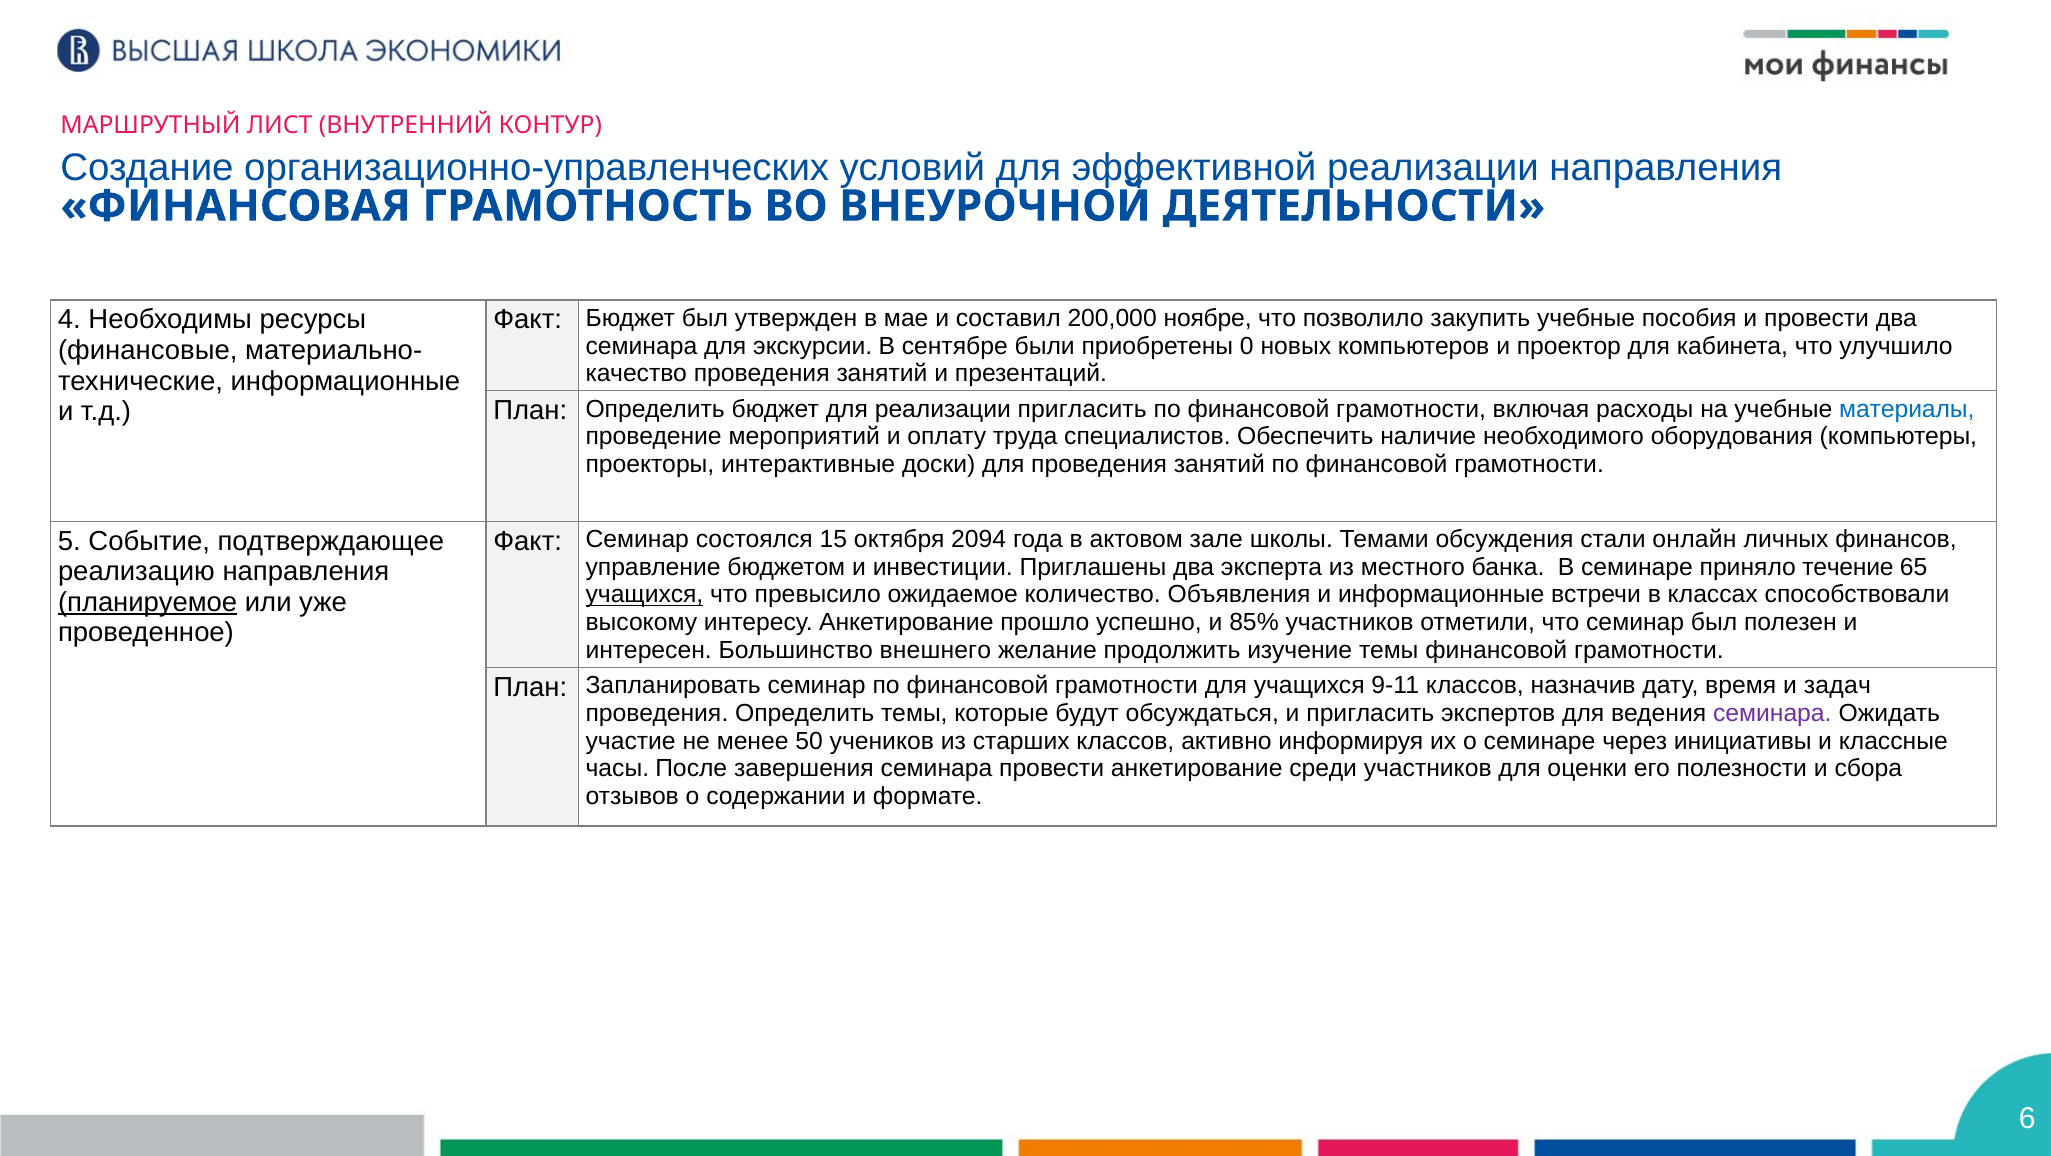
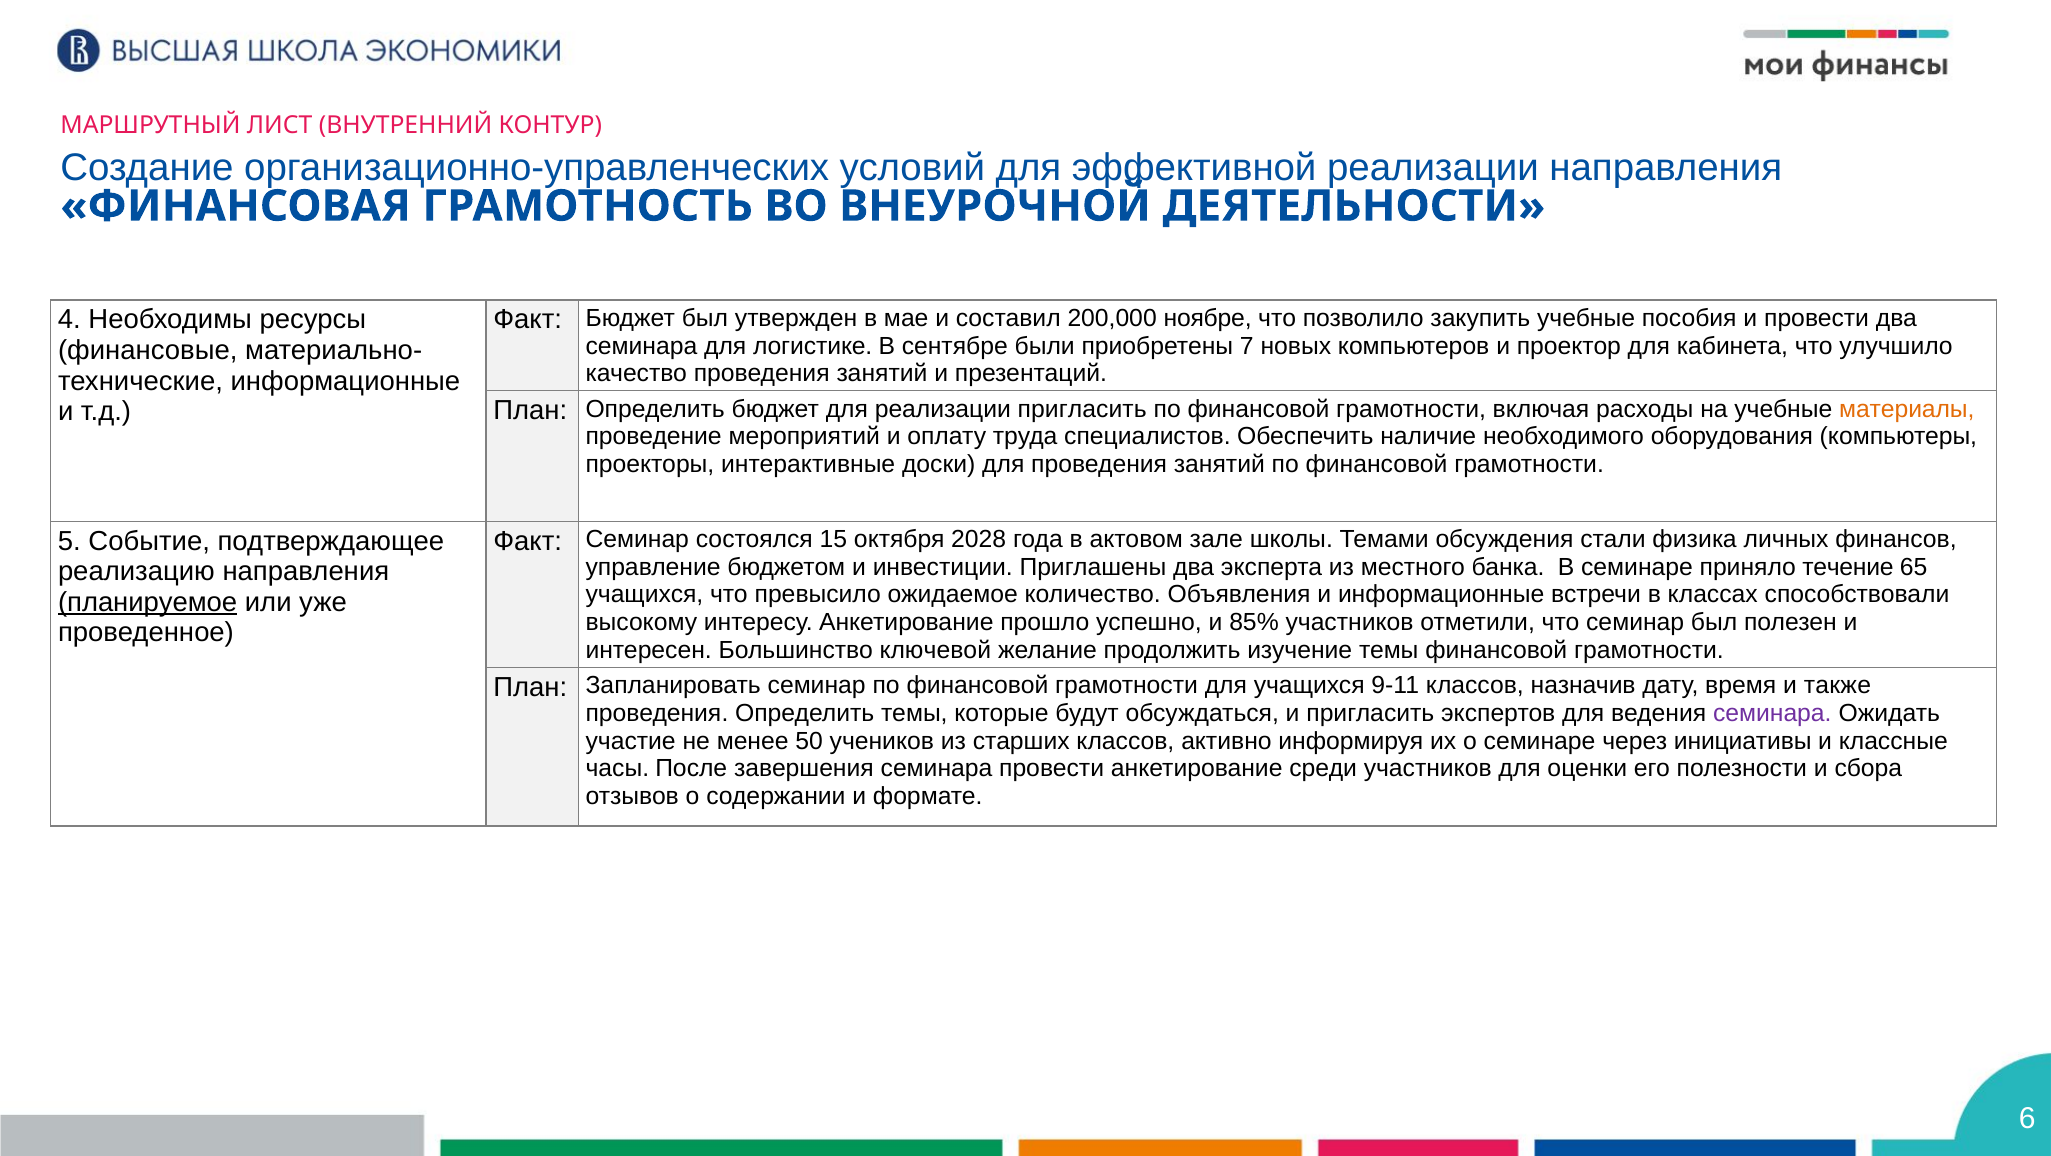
экскурсии: экскурсии -> логистике (813, 346)
0: 0 -> 7 (1247, 346)
материалы colour: blue -> orange (1907, 409)
2094: 2094 -> 2028 (979, 539)
онлайн: онлайн -> физика (1695, 539)
учащихся underline: present -> none (644, 595)
внешнего: внешнего -> ключевой (935, 650)
задач: задач -> также (1837, 686)
